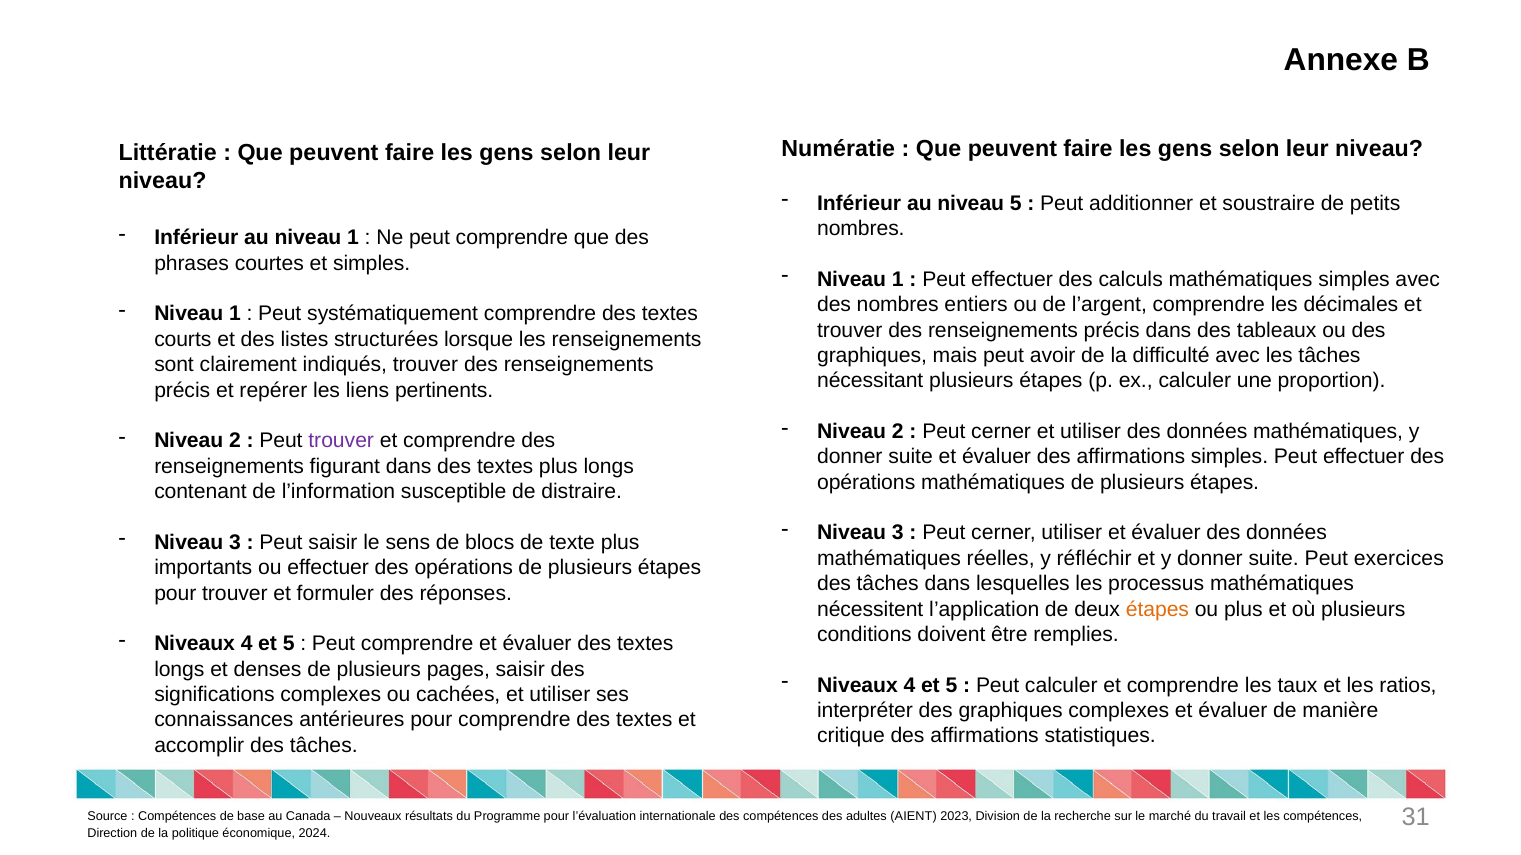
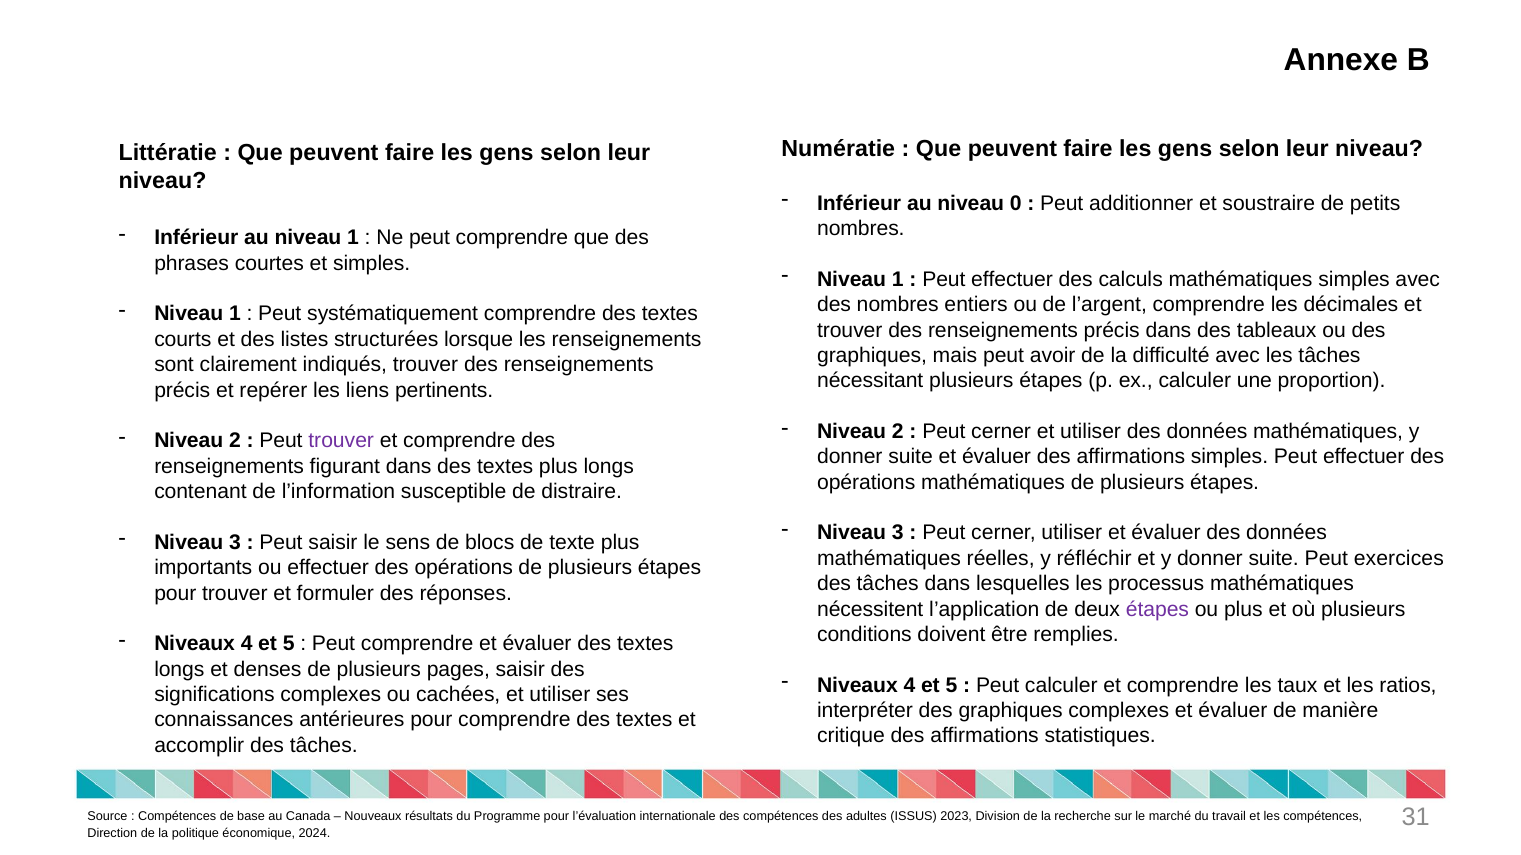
niveau 5: 5 -> 0 (1016, 203)
étapes colour: orange -> purple (1157, 610)
AIENT: AIENT -> ISSUS (914, 817)
